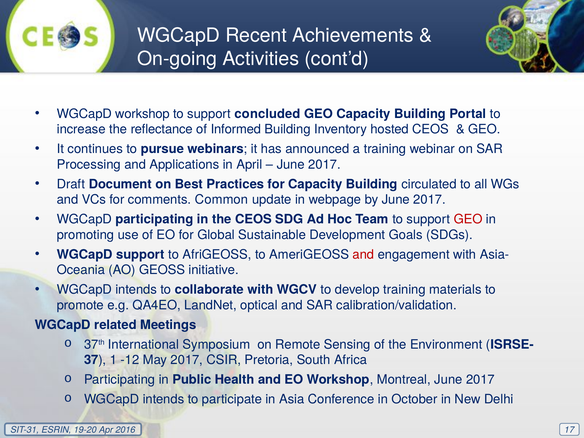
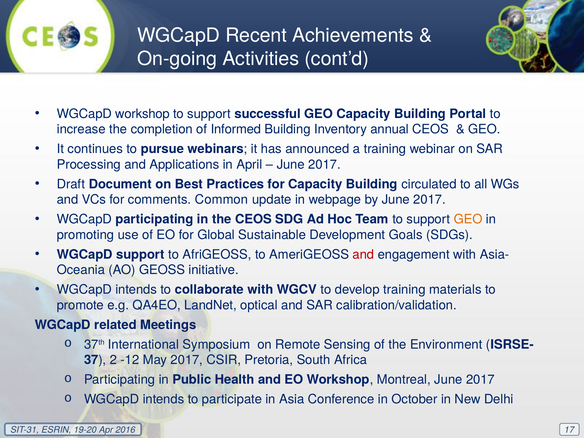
concluded: concluded -> successful (268, 114)
reflectance: reflectance -> completion (162, 129)
hosted: hosted -> annual (390, 129)
GEO colour: red -> orange (468, 219)
1: 1 -> 2 (113, 360)
